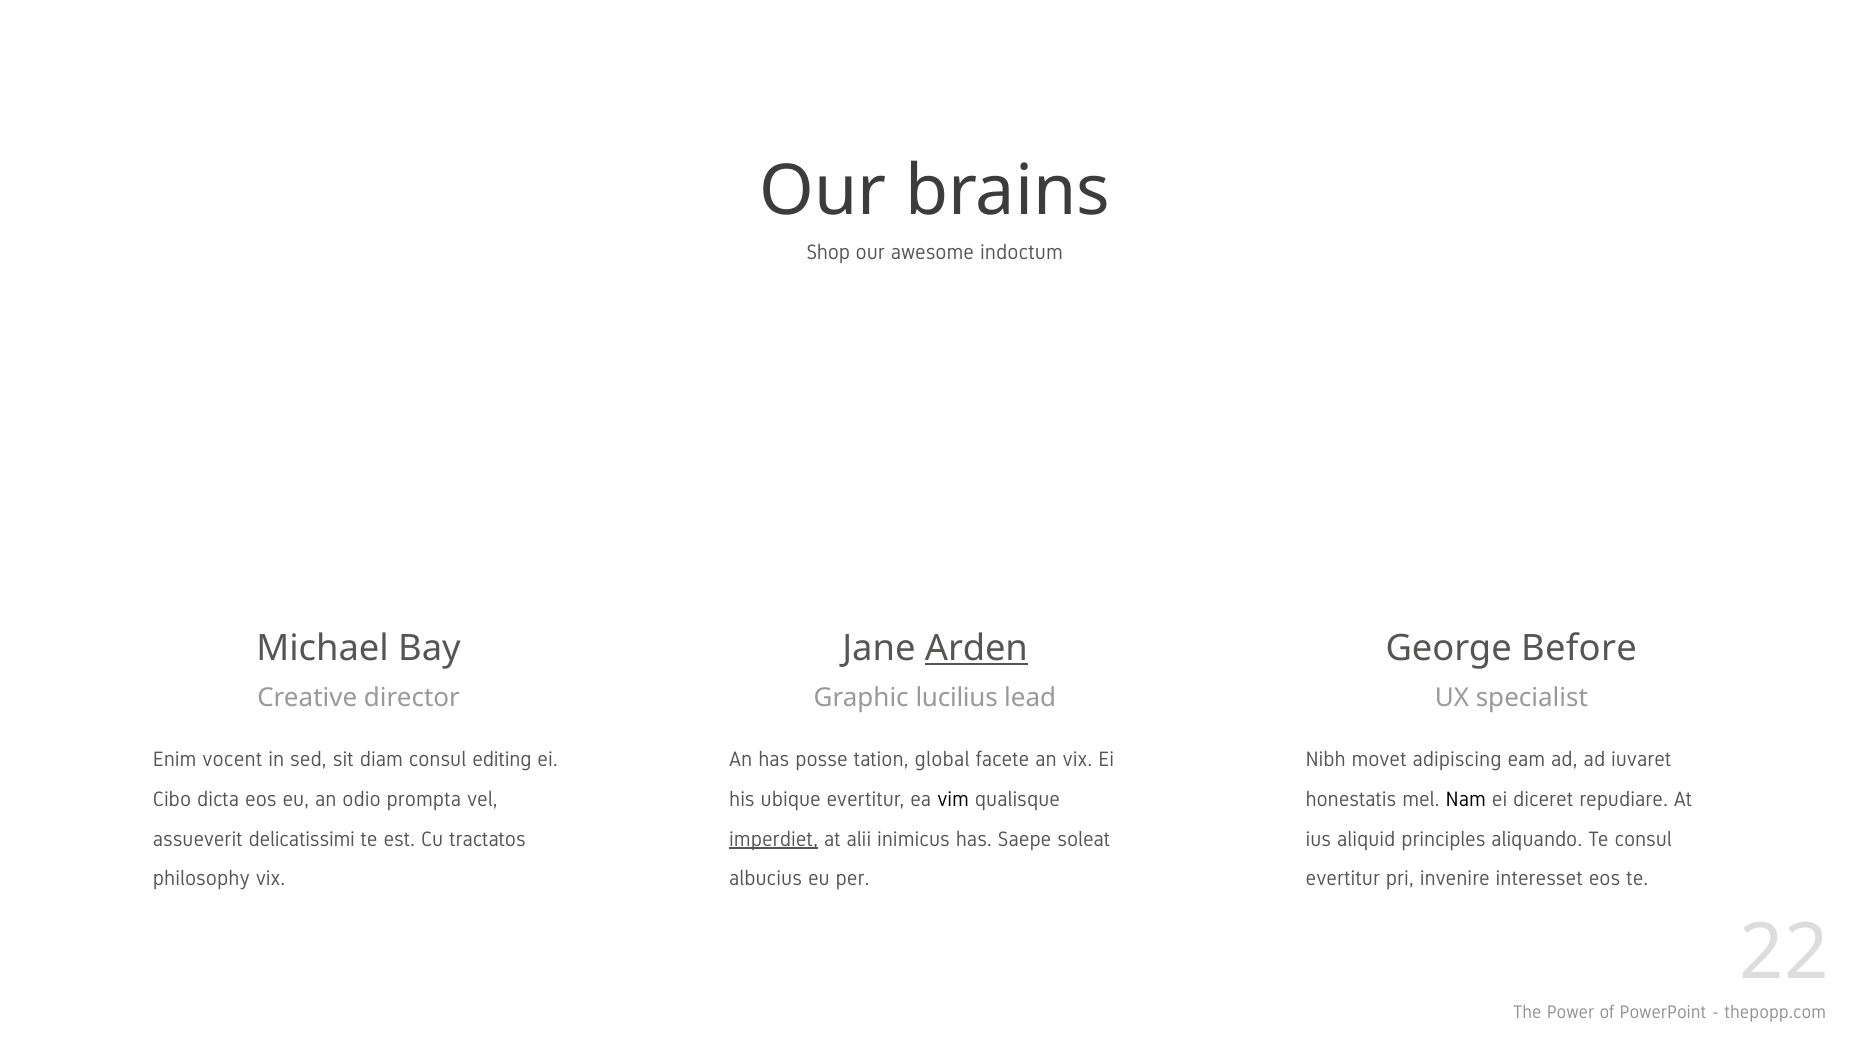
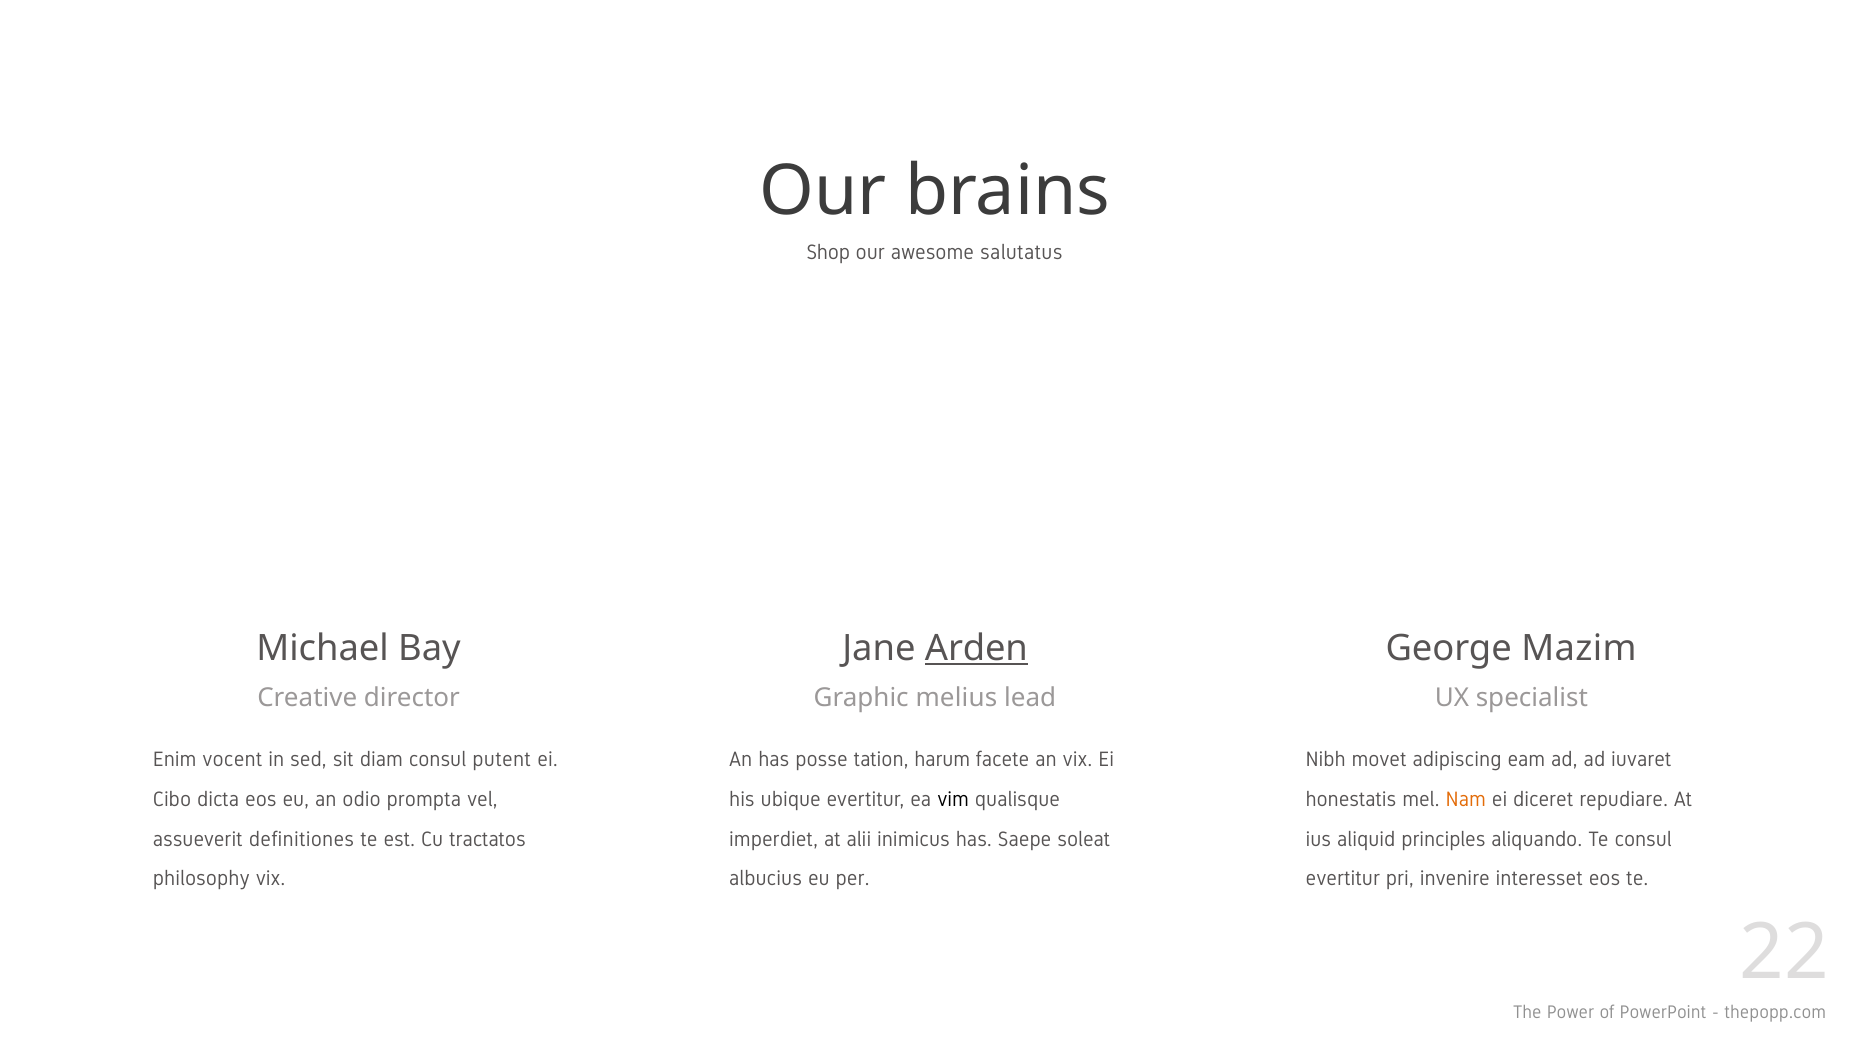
indoctum: indoctum -> salutatus (1021, 253)
Before: Before -> Mazim (1579, 648)
lucilius: lucilius -> melius (956, 698)
editing: editing -> putent (502, 759)
global: global -> harum (942, 759)
Nam colour: black -> orange (1466, 799)
delicatissimi: delicatissimi -> definitiones (302, 839)
imperdiet underline: present -> none (774, 839)
